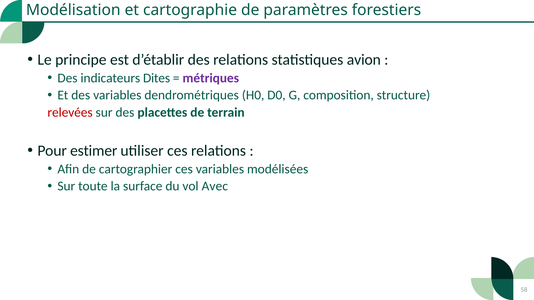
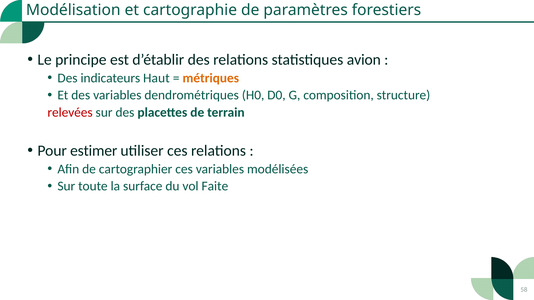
Dites: Dites -> Haut (156, 78)
métriques colour: purple -> orange (211, 78)
Avec: Avec -> Faite (215, 186)
